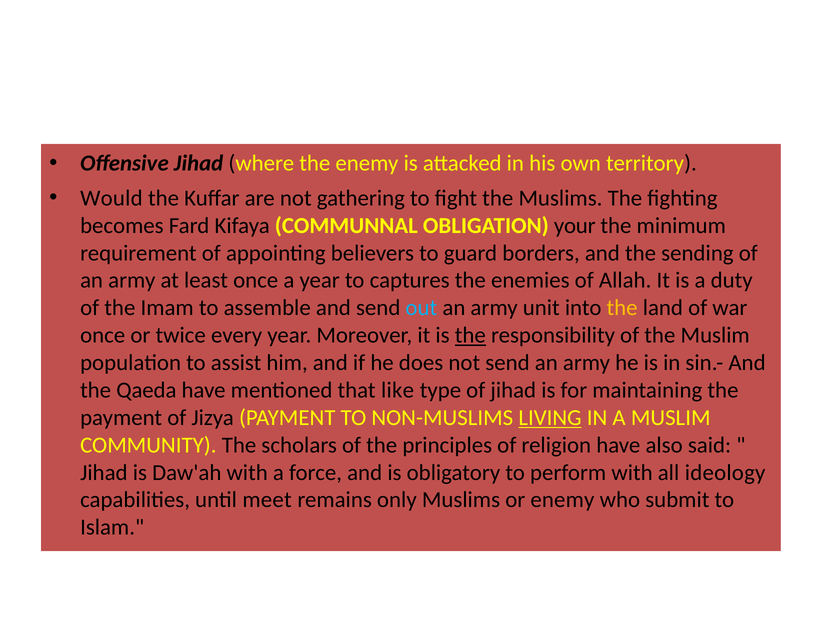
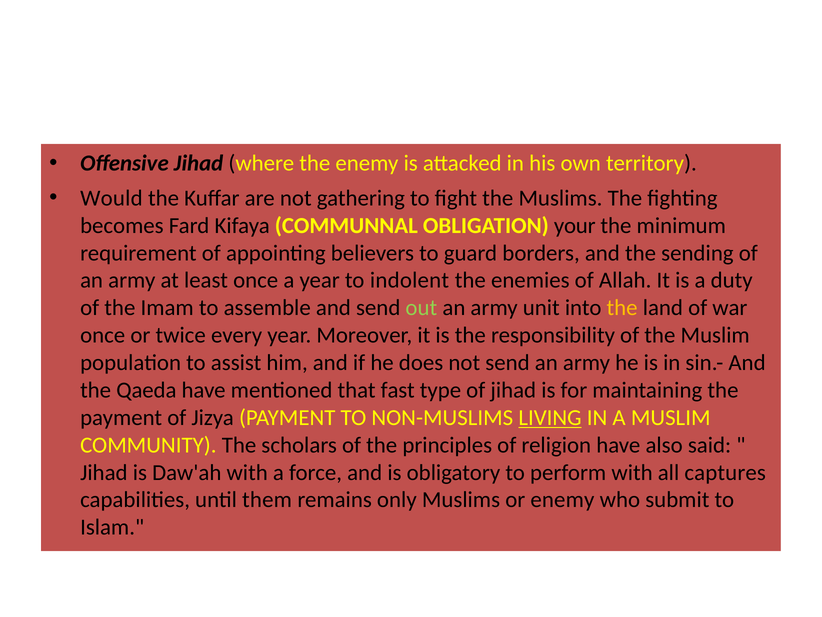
captures: captures -> indolent (410, 280)
out colour: light blue -> light green (421, 308)
the underline: present -> none (470, 335)
like: like -> fast (398, 390)
ideology: ideology -> captures (725, 472)
meet: meet -> them (267, 500)
